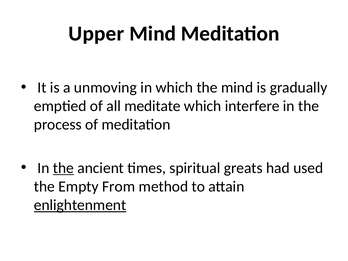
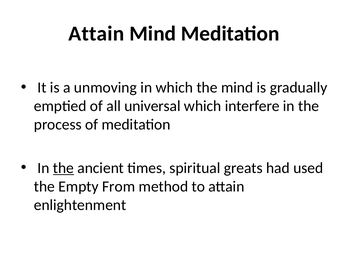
Upper: Upper -> Attain (96, 34)
meditate: meditate -> universal (152, 106)
enlightenment underline: present -> none (80, 205)
